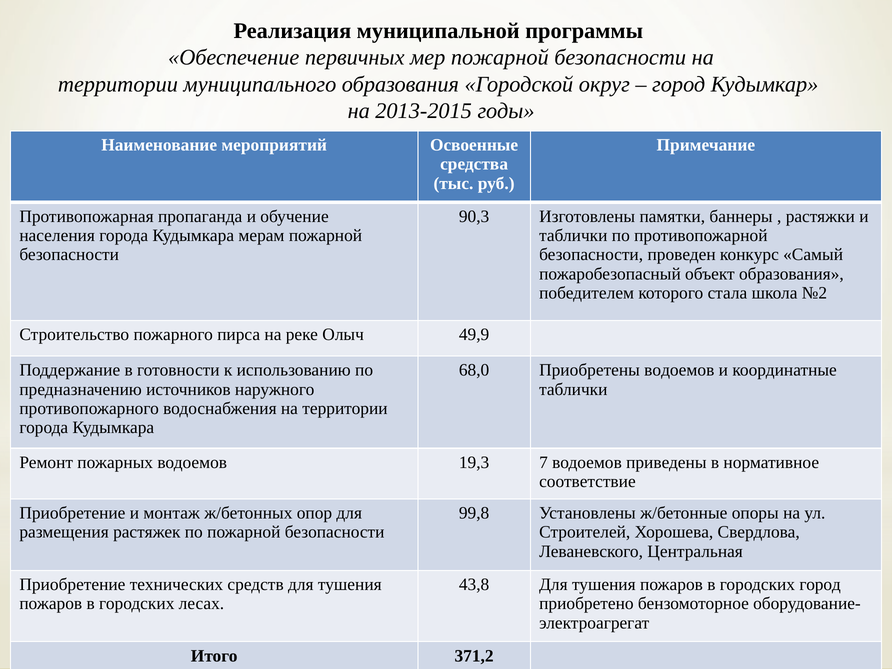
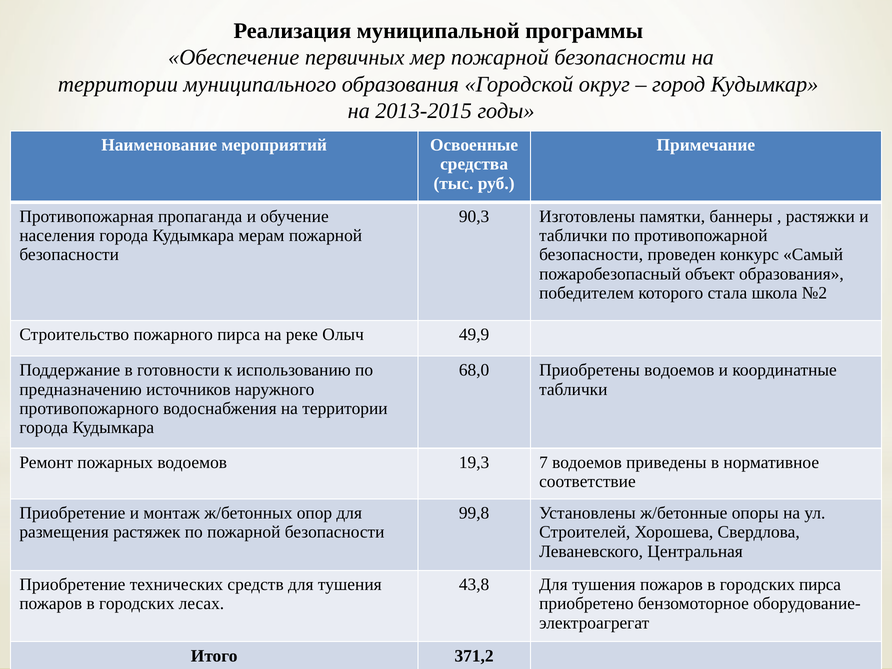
городских город: город -> пирса (820, 584)
